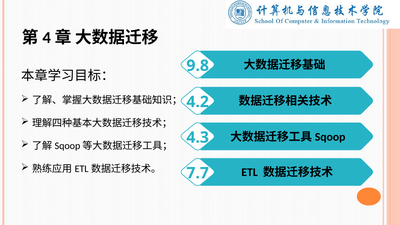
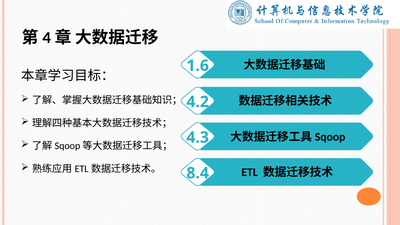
9.8: 9.8 -> 1.6 (198, 66)
7.7: 7.7 -> 8.4 (198, 173)
